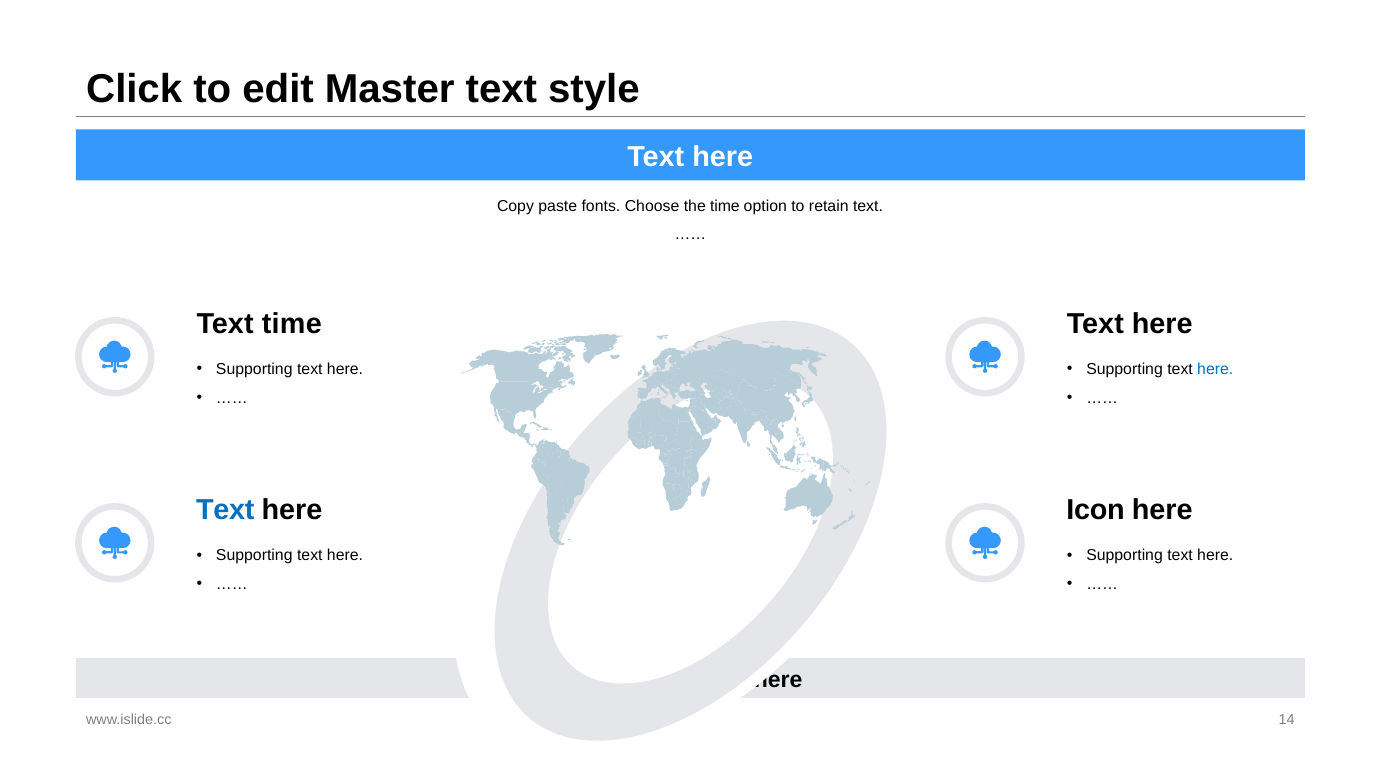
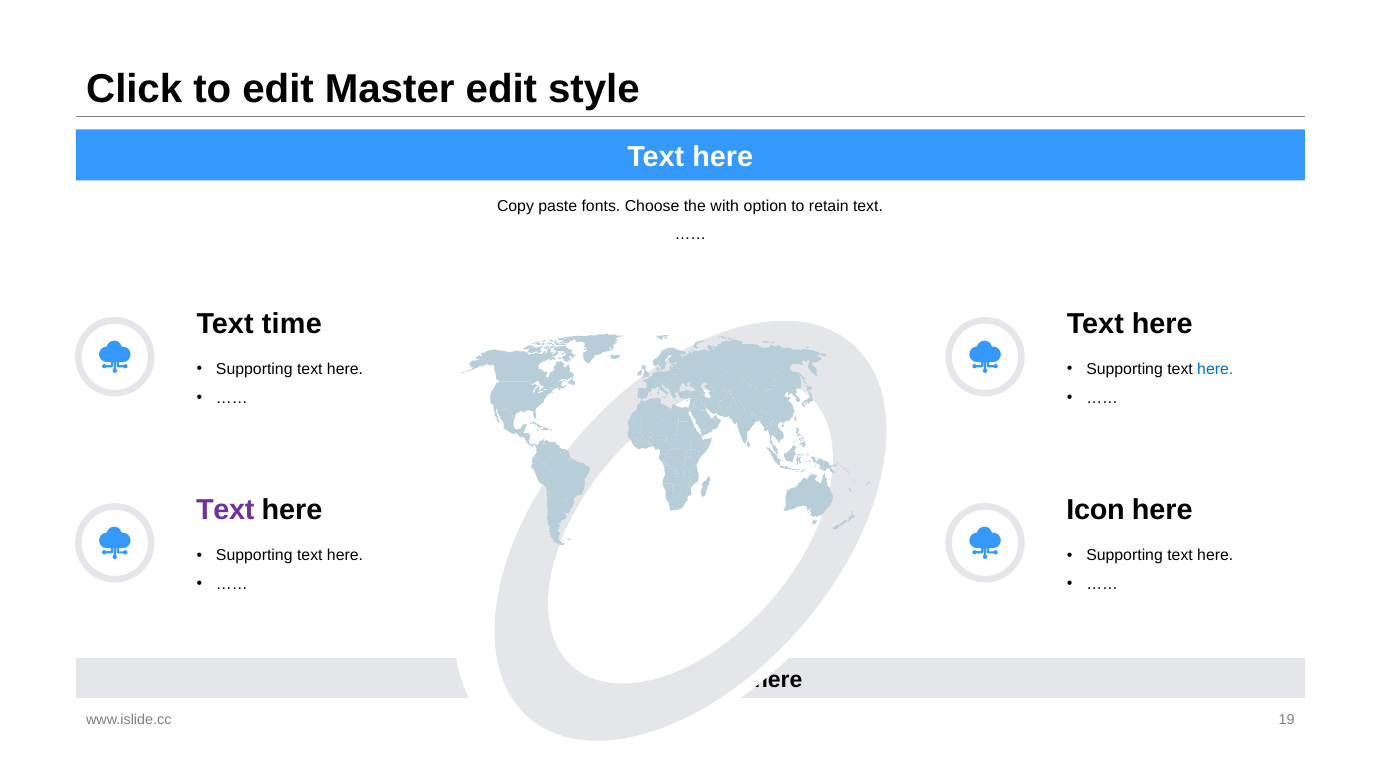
Master text: text -> edit (501, 89)
the time: time -> with (725, 206)
Text colour: blue -> purple (225, 510)
14: 14 -> 19 (1287, 720)
